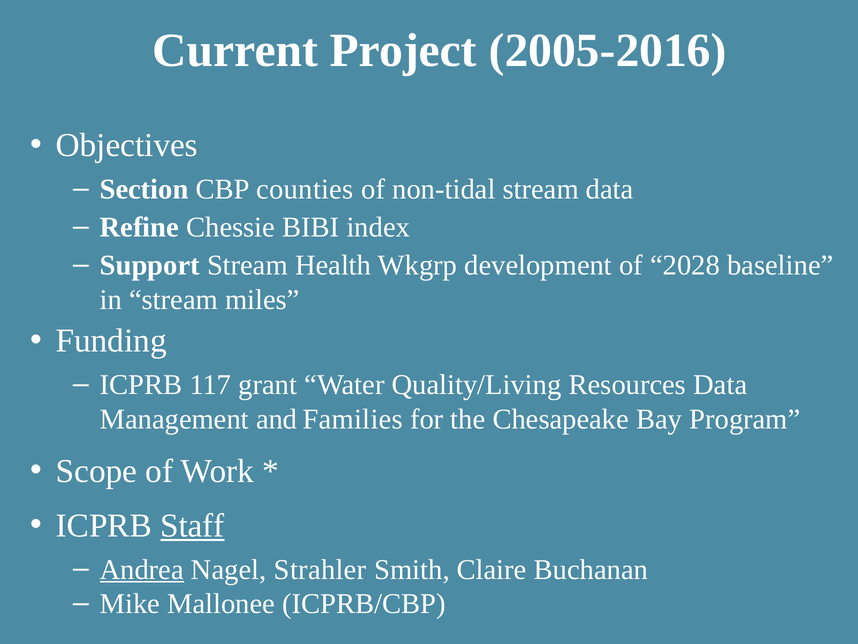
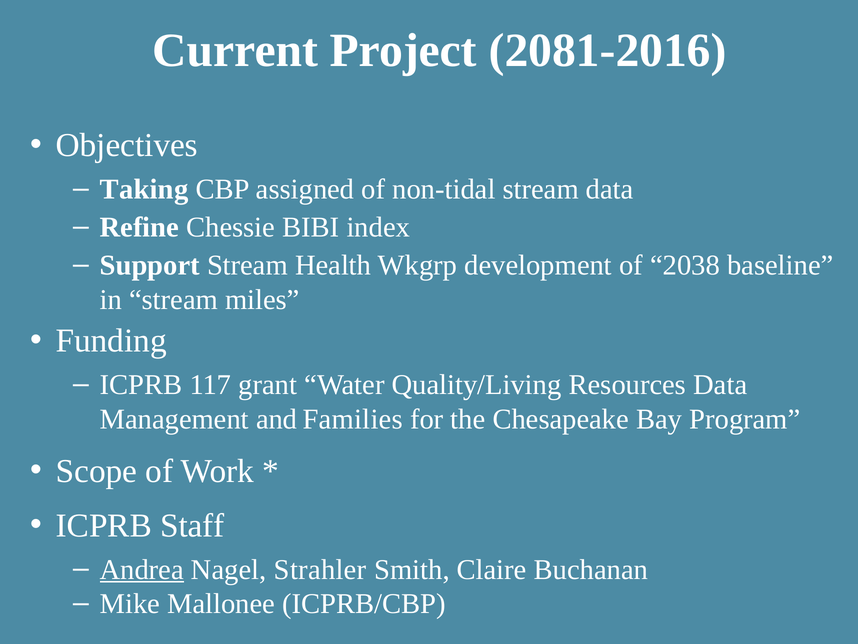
2005-2016: 2005-2016 -> 2081-2016 (608, 51)
Section: Section -> Taking (144, 189)
counties: counties -> assigned (305, 189)
2028: 2028 -> 2038 (685, 265)
Staff underline: present -> none (192, 525)
